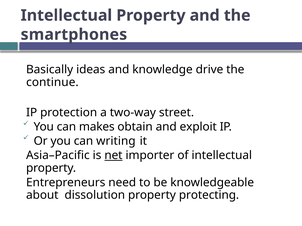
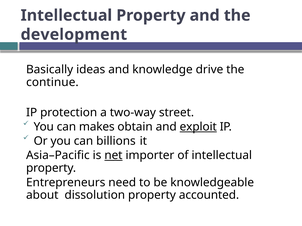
smartphones: smartphones -> development (74, 35)
exploit underline: none -> present (198, 127)
writing: writing -> billions (116, 141)
protecting: protecting -> accounted (209, 196)
